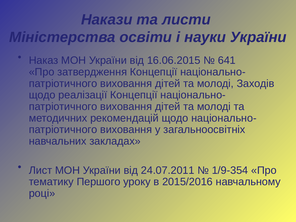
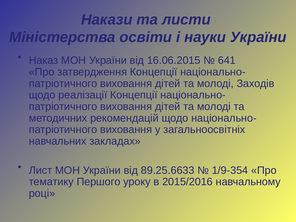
24.07.2011: 24.07.2011 -> 89.25.6633 (168, 170)
